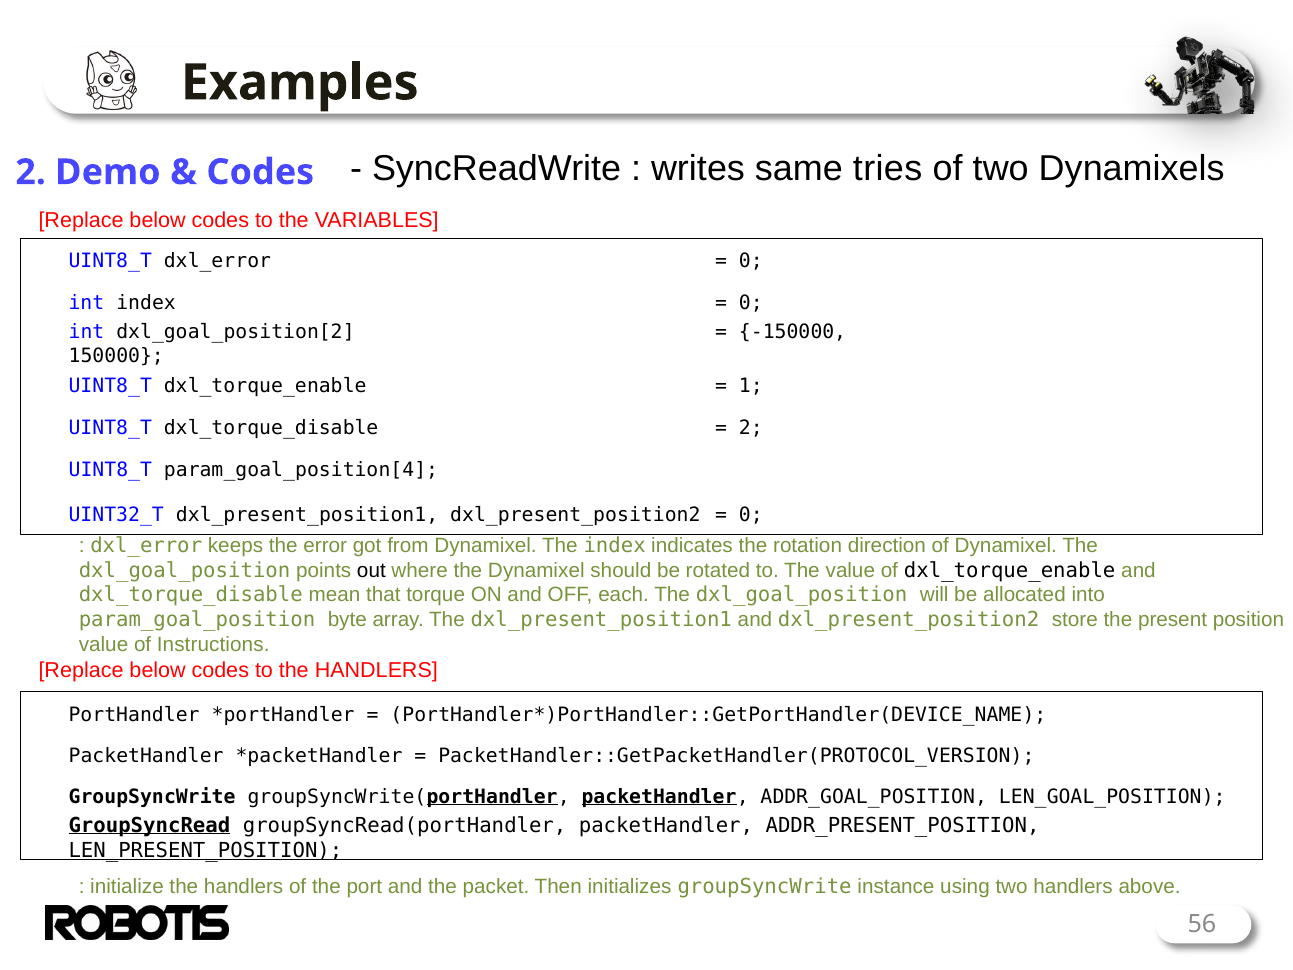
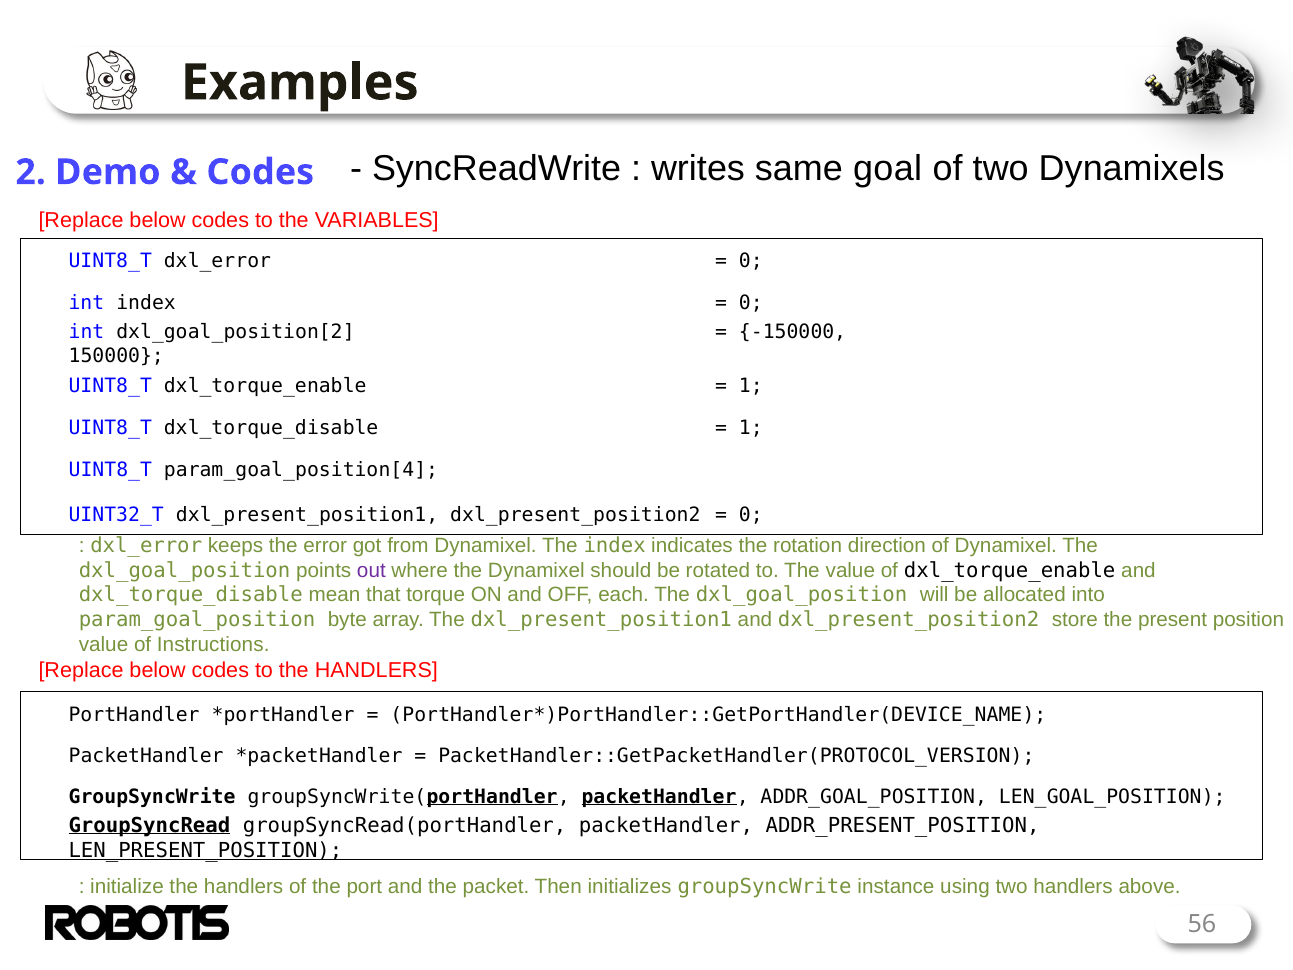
tries: tries -> goal (888, 169)
2: 2 -> 1 (751, 428)
out colour: black -> purple (371, 570)
